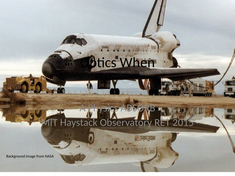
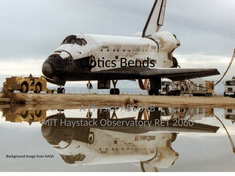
When: When -> Bends (137, 63)
2015: 2015 -> 2060 (183, 123)
